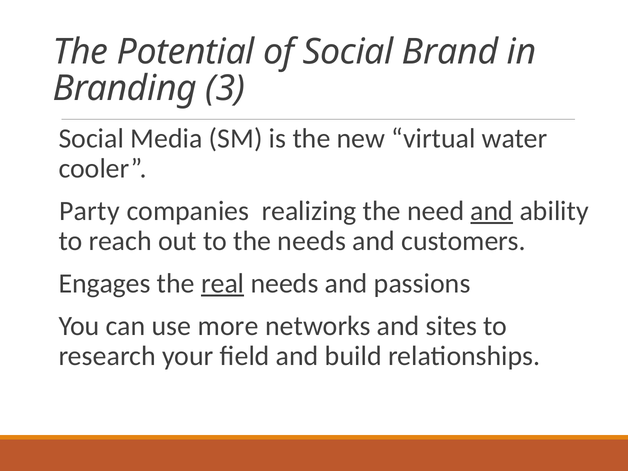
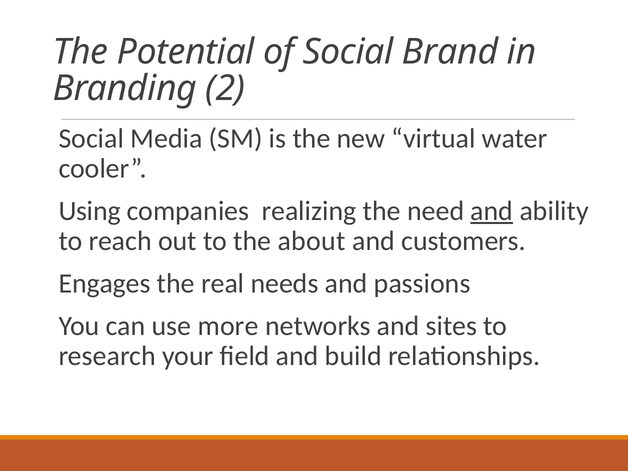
3: 3 -> 2 (225, 88)
Party: Party -> Using (90, 211)
the needs: needs -> about (312, 241)
real underline: present -> none (223, 284)
